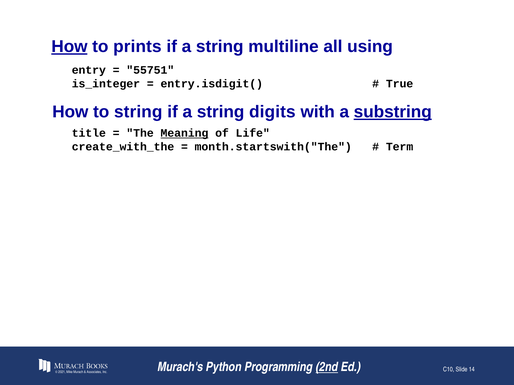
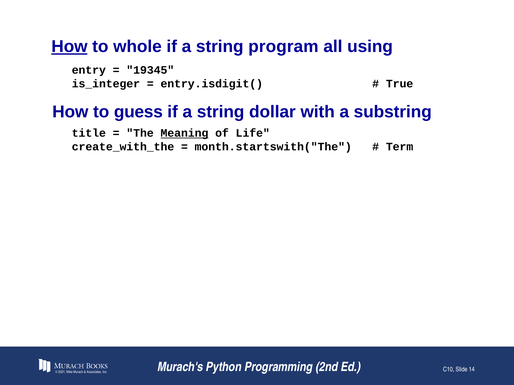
prints: prints -> whole (137, 47)
multiline: multiline -> program (283, 47)
55751: 55751 -> 19345 (150, 70)
to string: string -> guess (138, 112)
digits: digits -> dollar (272, 112)
substring underline: present -> none (393, 112)
2nd underline: present -> none (327, 368)
